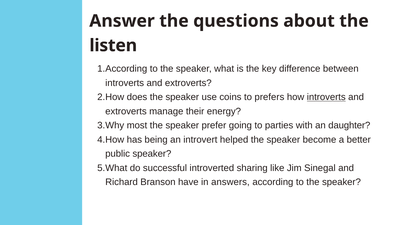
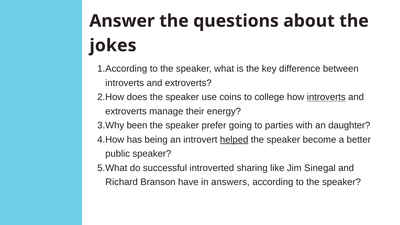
listen: listen -> jokes (113, 45)
prefers: prefers -> college (269, 97)
most: most -> been (137, 125)
helped underline: none -> present (234, 140)
